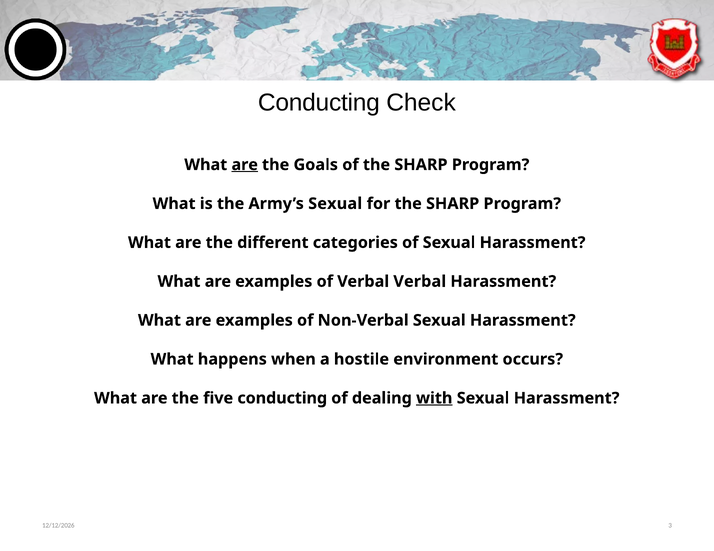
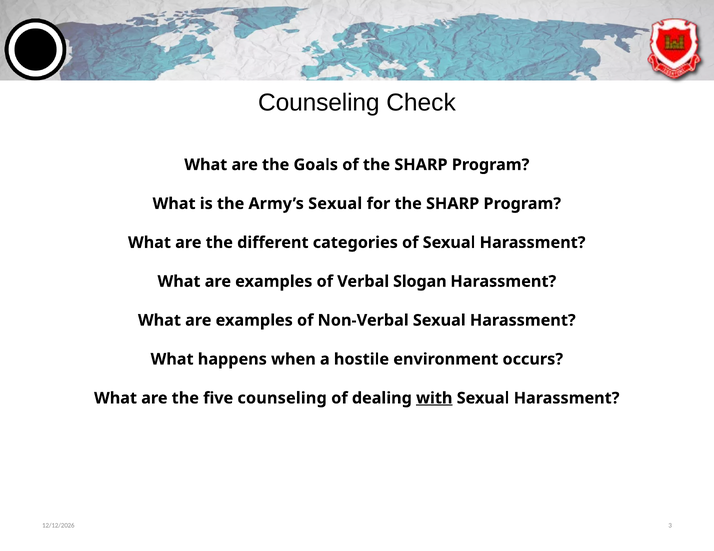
Conducting: Conducting -> Counseling (319, 103)
are underline: present -> none (245, 165)
Verbal Verbal: Verbal -> Slogan (420, 282)
five conducting: conducting -> counseling (282, 399)
